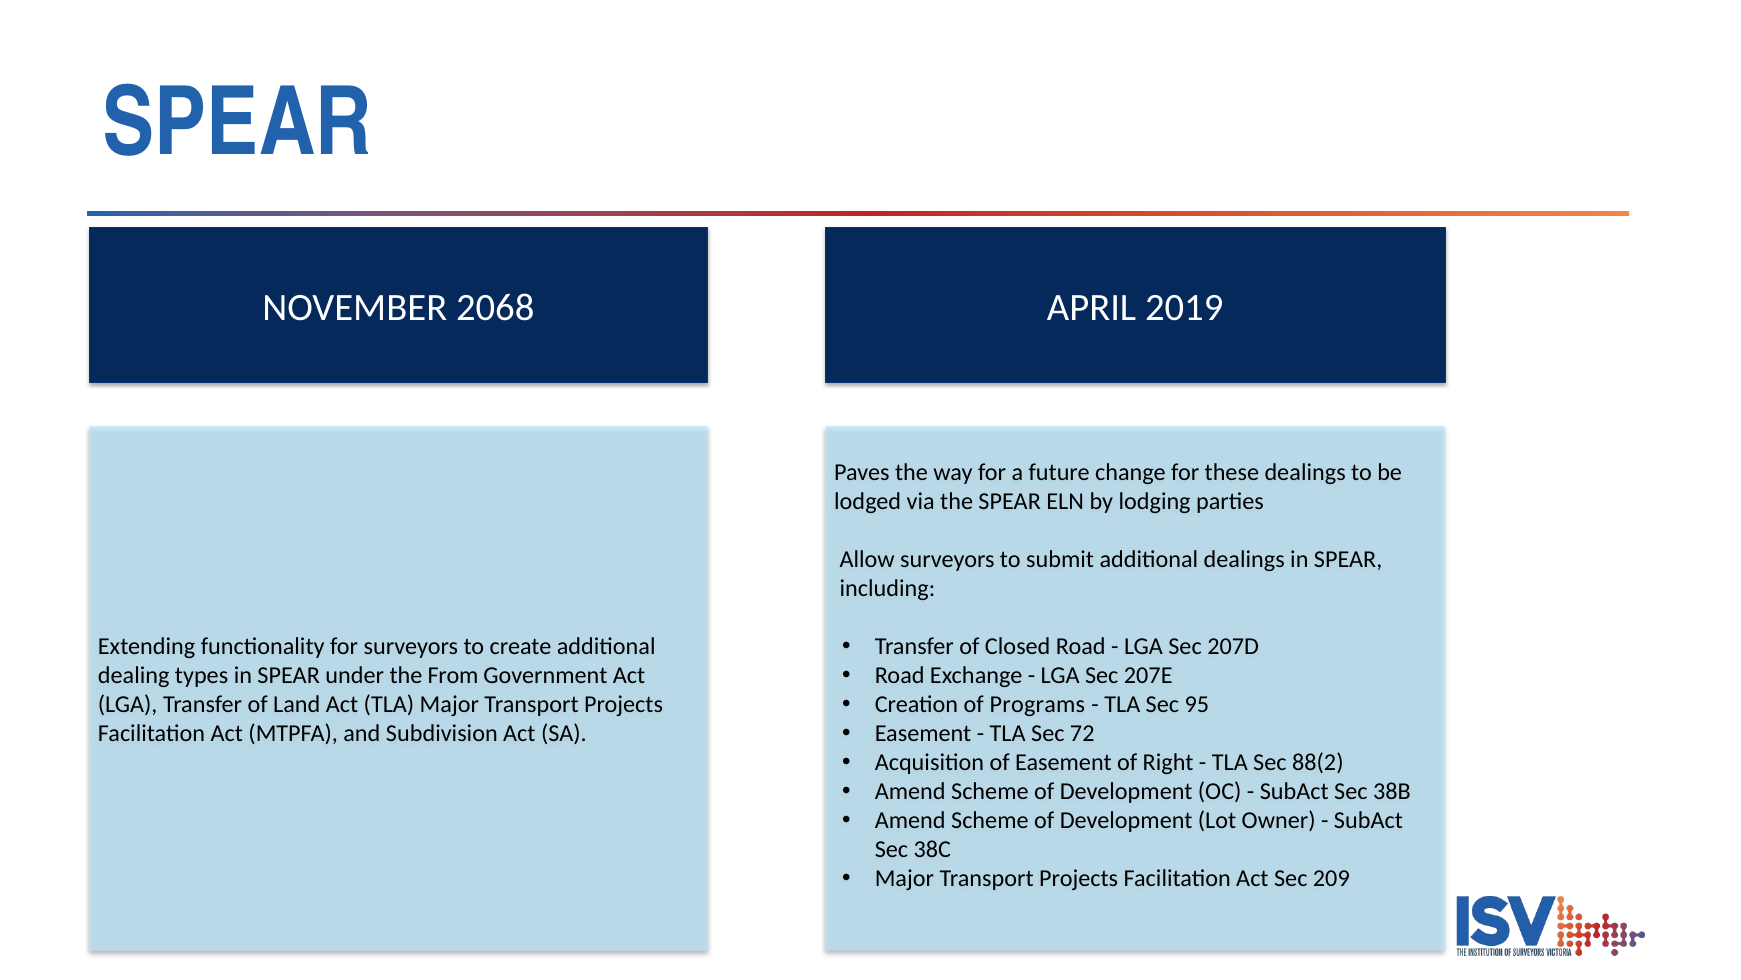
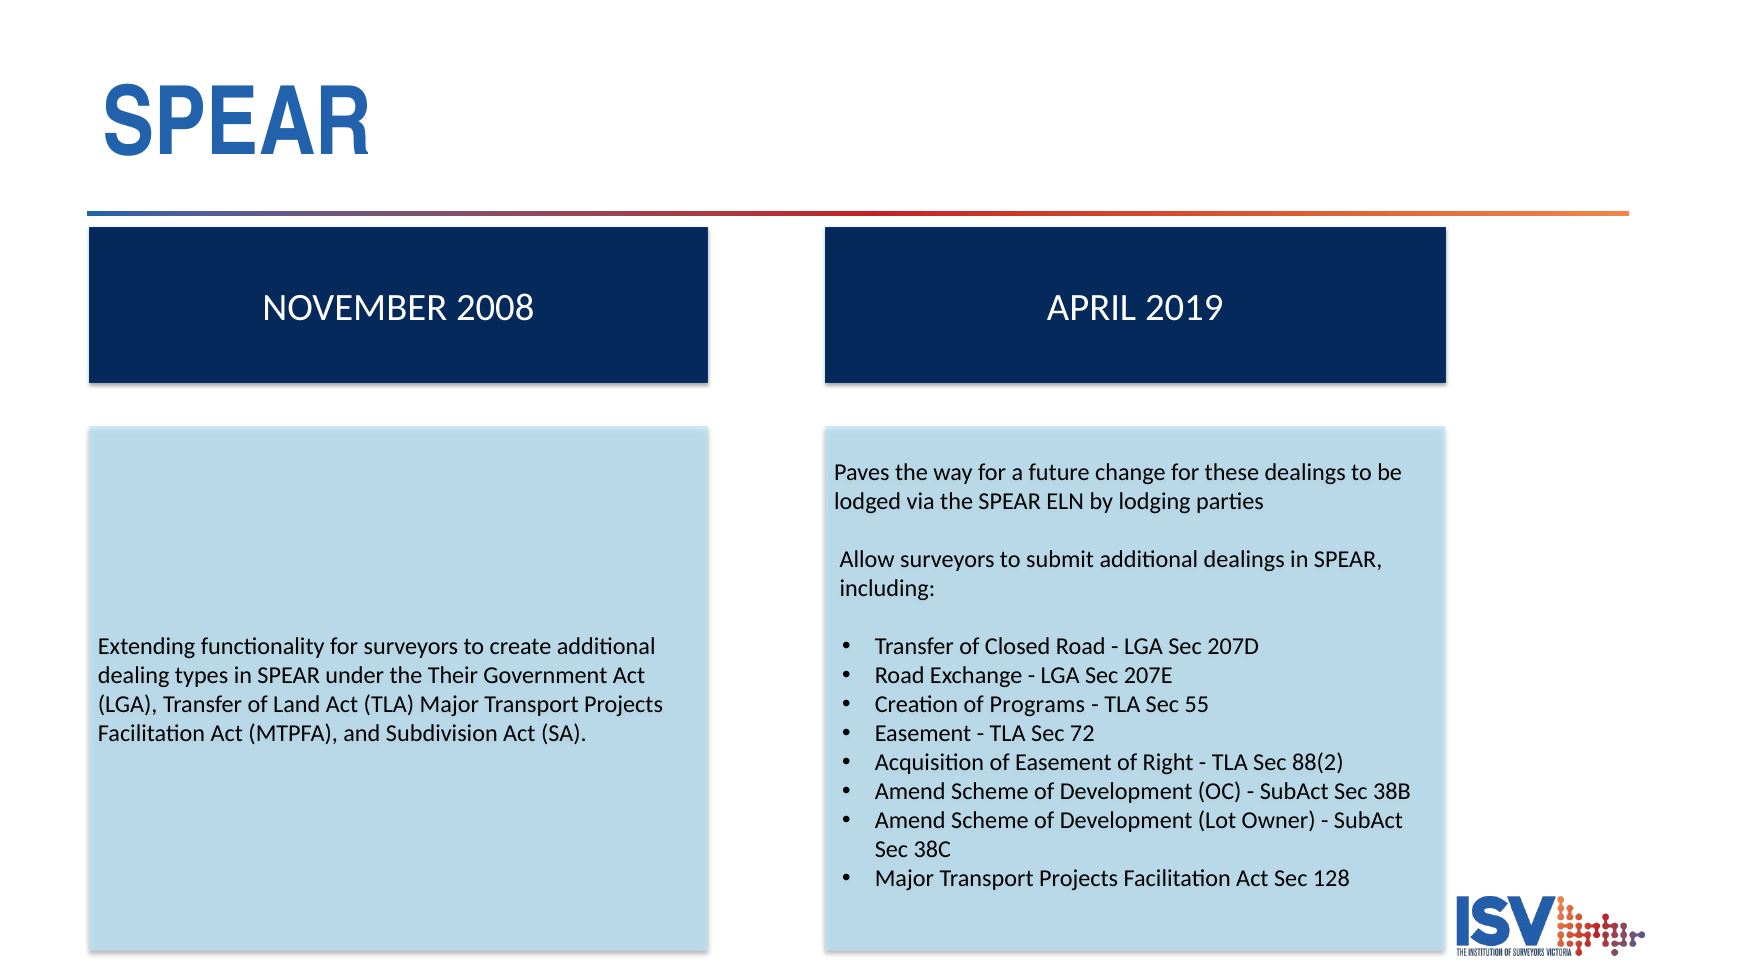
2068: 2068 -> 2008 (495, 308)
From: From -> Their (453, 676)
95: 95 -> 55 (1197, 705)
209: 209 -> 128 (1331, 879)
